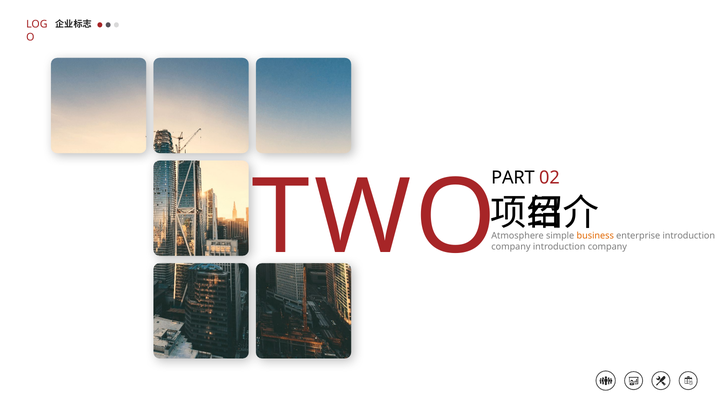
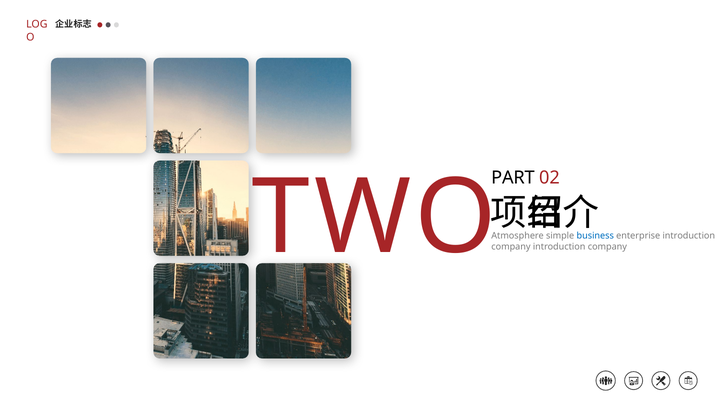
business colour: orange -> blue (595, 236)
